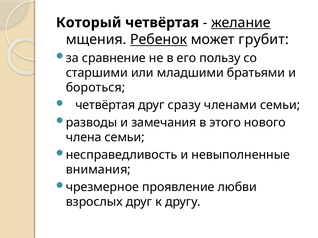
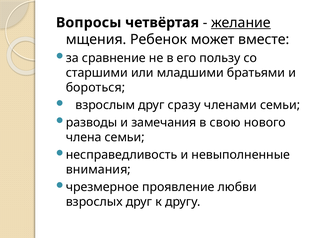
Который: Который -> Вопросы (89, 23)
Ребенок underline: present -> none (159, 40)
грубит: грубит -> вместе (264, 40)
четвёртая: четвёртая -> взрослым (105, 105)
этого: этого -> свою (225, 123)
